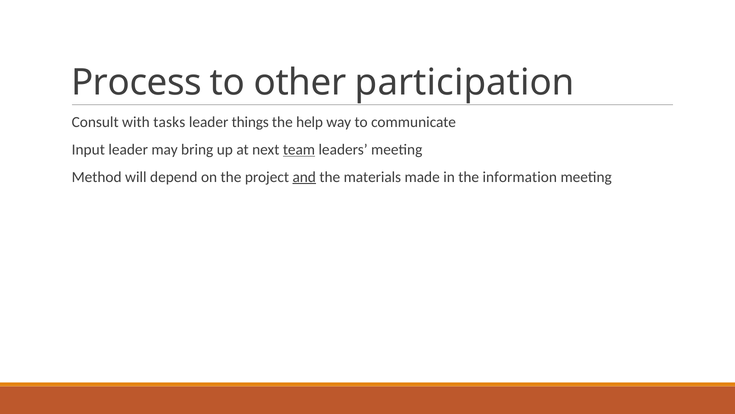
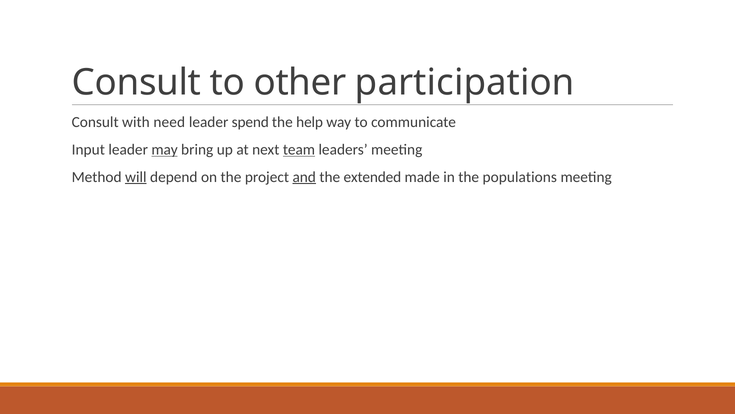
Process: Process -> Consult (136, 82)
tasks: tasks -> need (169, 122)
things: things -> spend (250, 122)
may underline: none -> present (165, 149)
will underline: none -> present (136, 177)
materials: materials -> extended (372, 177)
information: information -> populations (520, 177)
